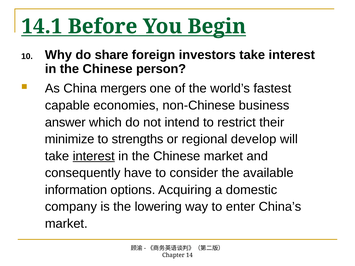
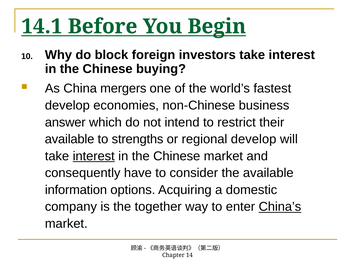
share: share -> block (111, 55)
person: person -> buying (161, 69)
capable: capable -> develop (67, 105)
minimize: minimize -> available (70, 139)
lowering: lowering -> together (158, 207)
China’s underline: none -> present (280, 207)
